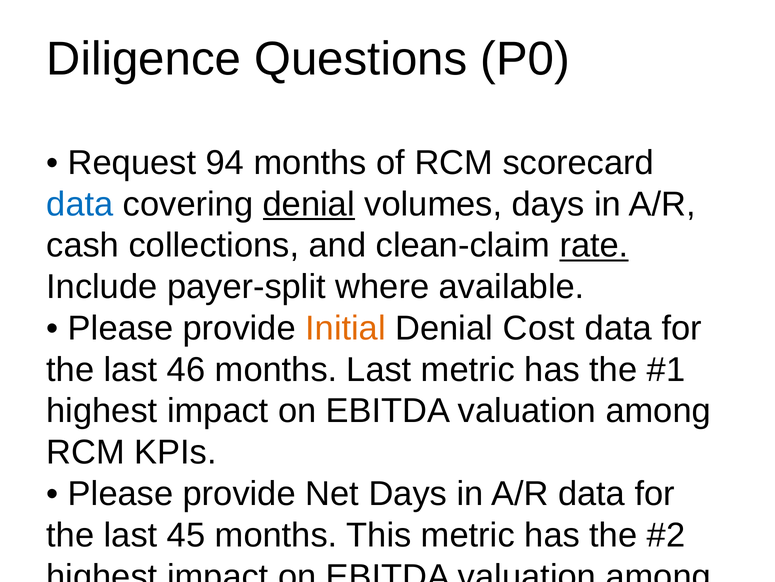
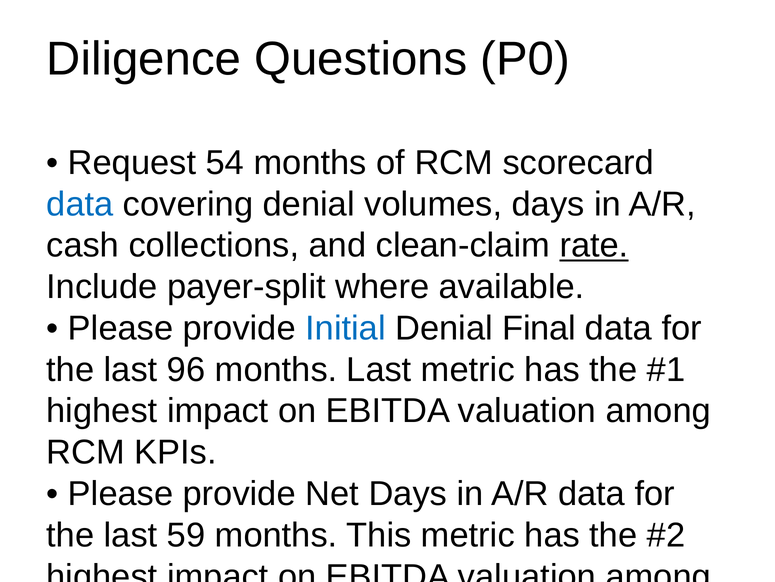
94: 94 -> 54 (225, 163)
denial underline: present -> none (309, 204)
Initial colour: orange -> blue (346, 328)
Denial Cost: Cost -> Final (539, 328)
46: 46 -> 96 (186, 369)
45: 45 -> 59 (186, 535)
